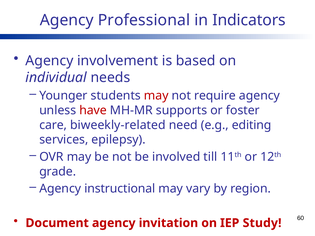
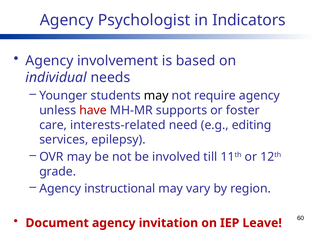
Professional: Professional -> Psychologist (144, 20)
may colour: red -> black (156, 96)
biweekly-related: biweekly-related -> interests-related (118, 125)
Study: Study -> Leave (262, 223)
